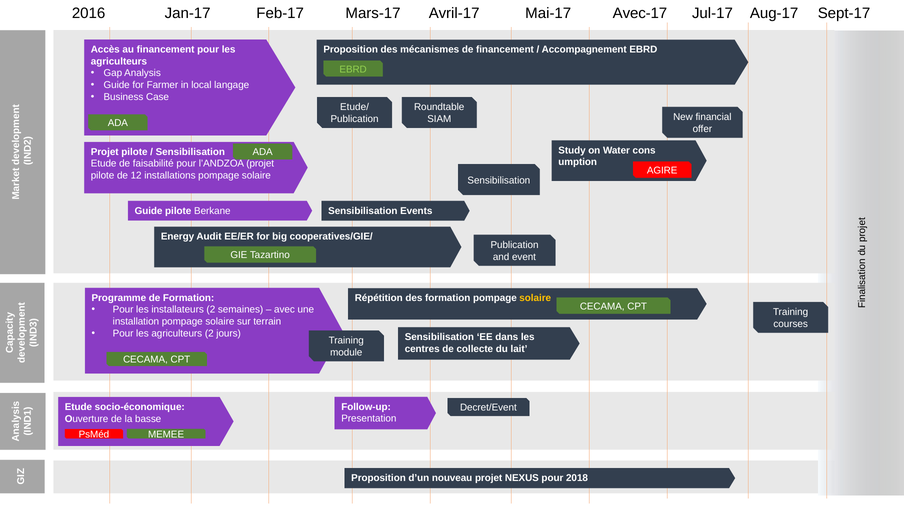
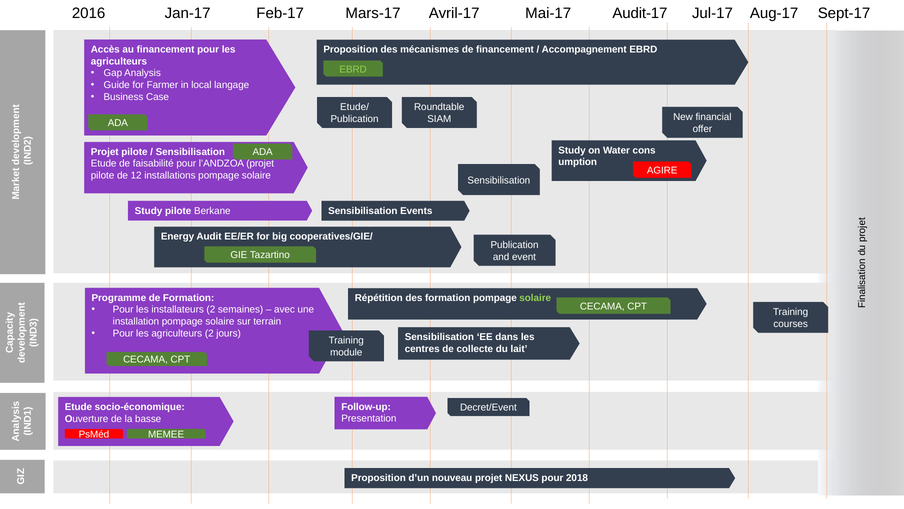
Avec-17: Avec-17 -> Audit-17 (640, 13)
Guide: Guide -> Study (148, 211)
solaire colour: yellow -> light green (535, 298)
